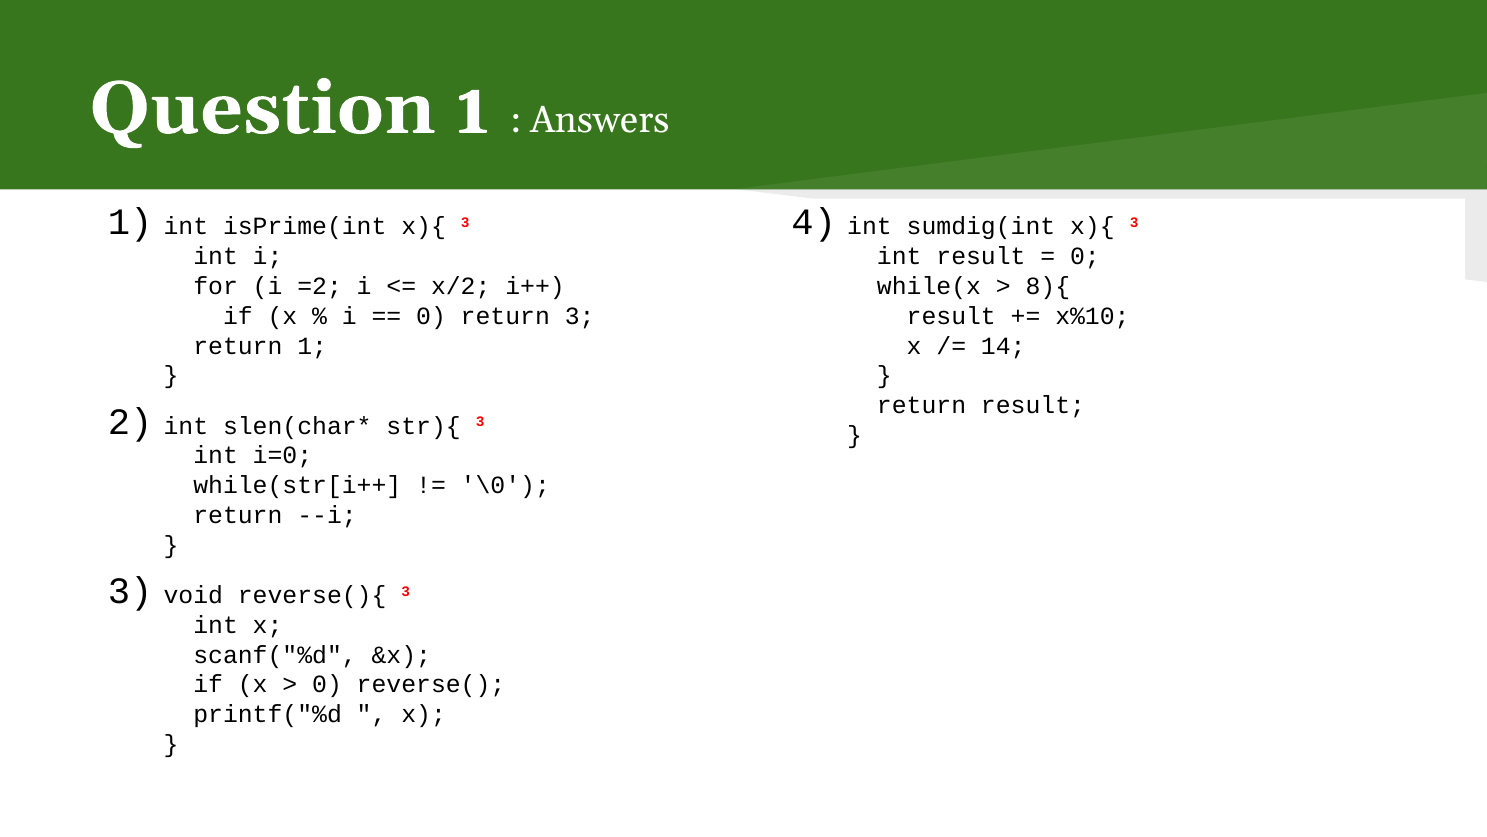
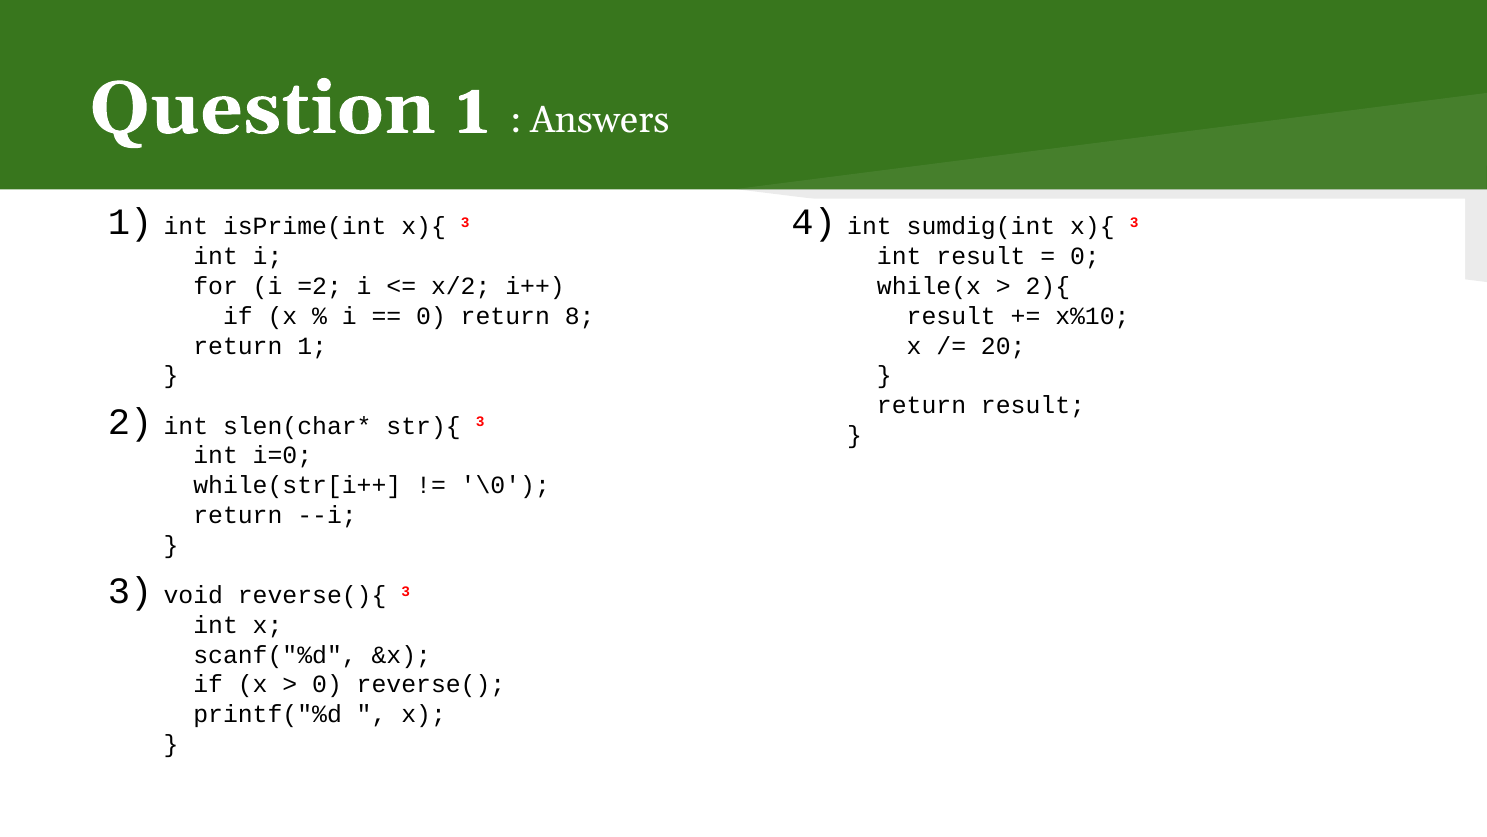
8){: 8){ -> 2){ (1048, 286)
return 3: 3 -> 8 (580, 316)
14: 14 -> 20 (1003, 346)
